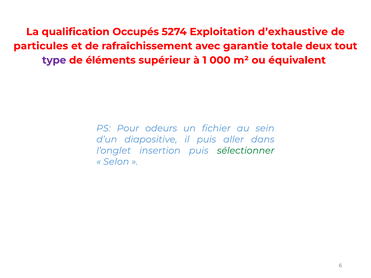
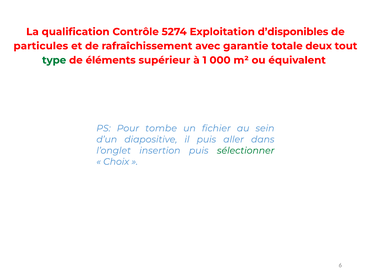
Occupés: Occupés -> Contrôle (136, 32)
d’exhaustive: d’exhaustive -> d’disponibles (293, 32)
type colour: purple -> green (54, 60)
odeurs: odeurs -> tombe (161, 128)
Selon: Selon -> Choix (116, 162)
